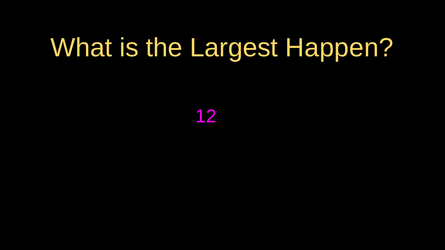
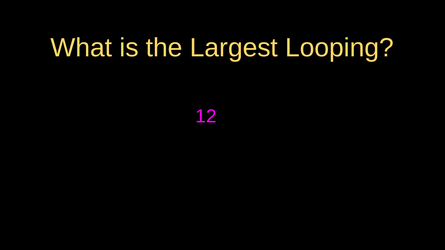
Happen: Happen -> Looping (340, 48)
